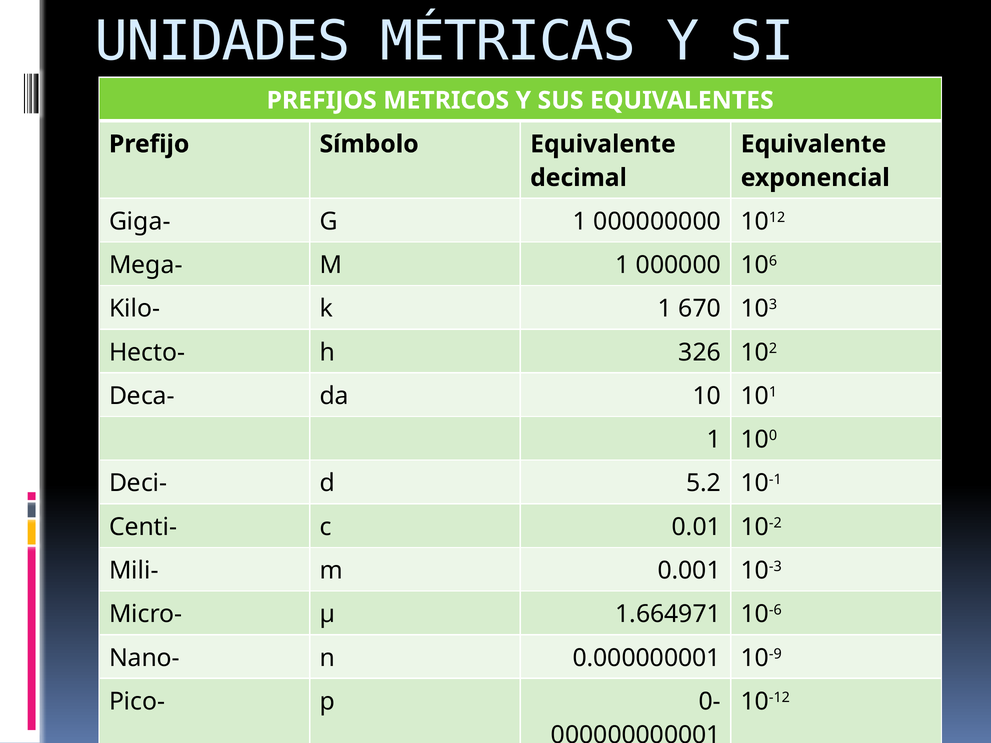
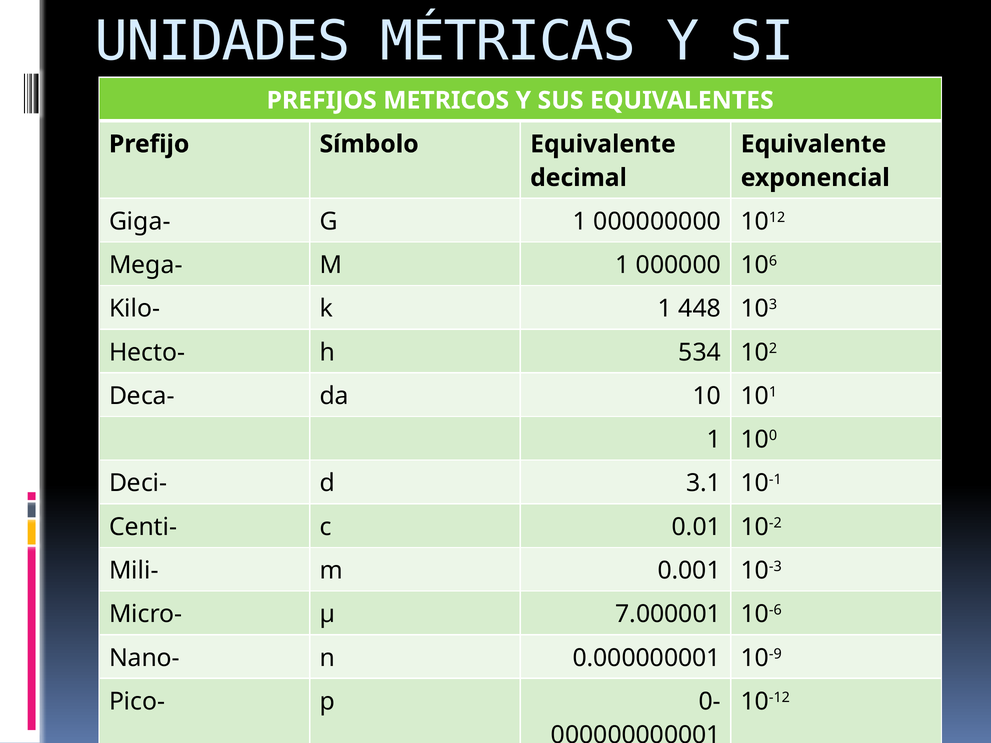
670: 670 -> 448 (700, 309)
326: 326 -> 534 (700, 352)
5.2: 5.2 -> 3.1 (704, 483)
1.664971: 1.664971 -> 7.000001 (668, 614)
